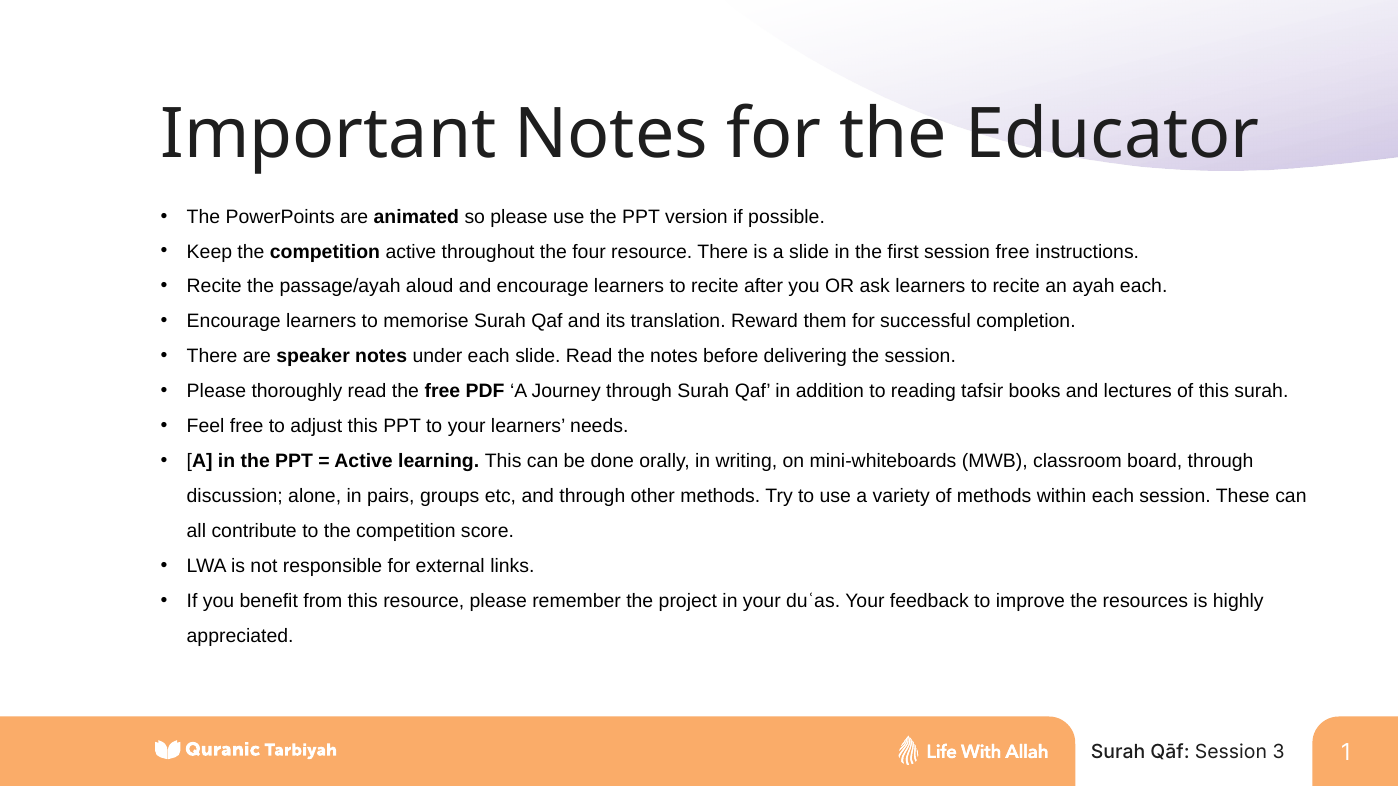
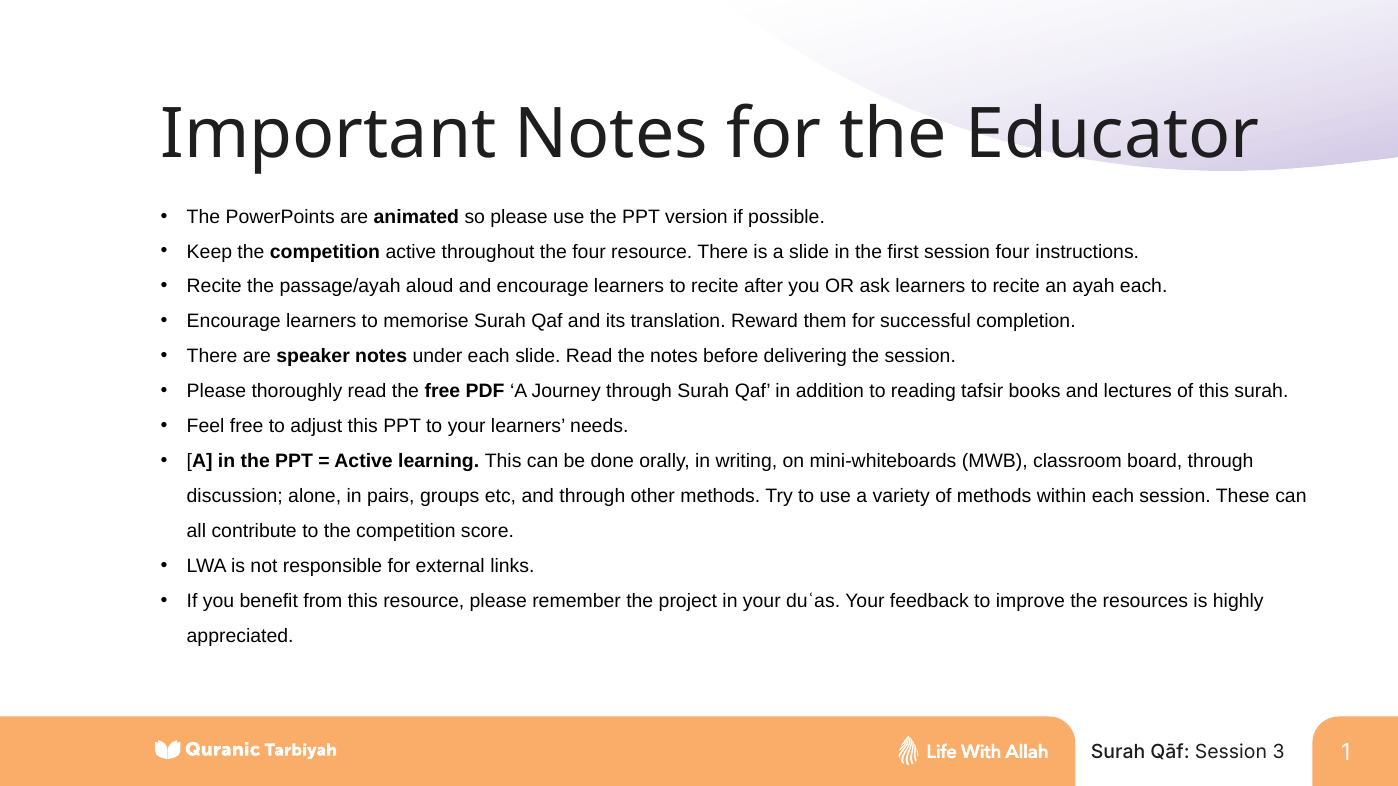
session free: free -> four (1013, 252)
